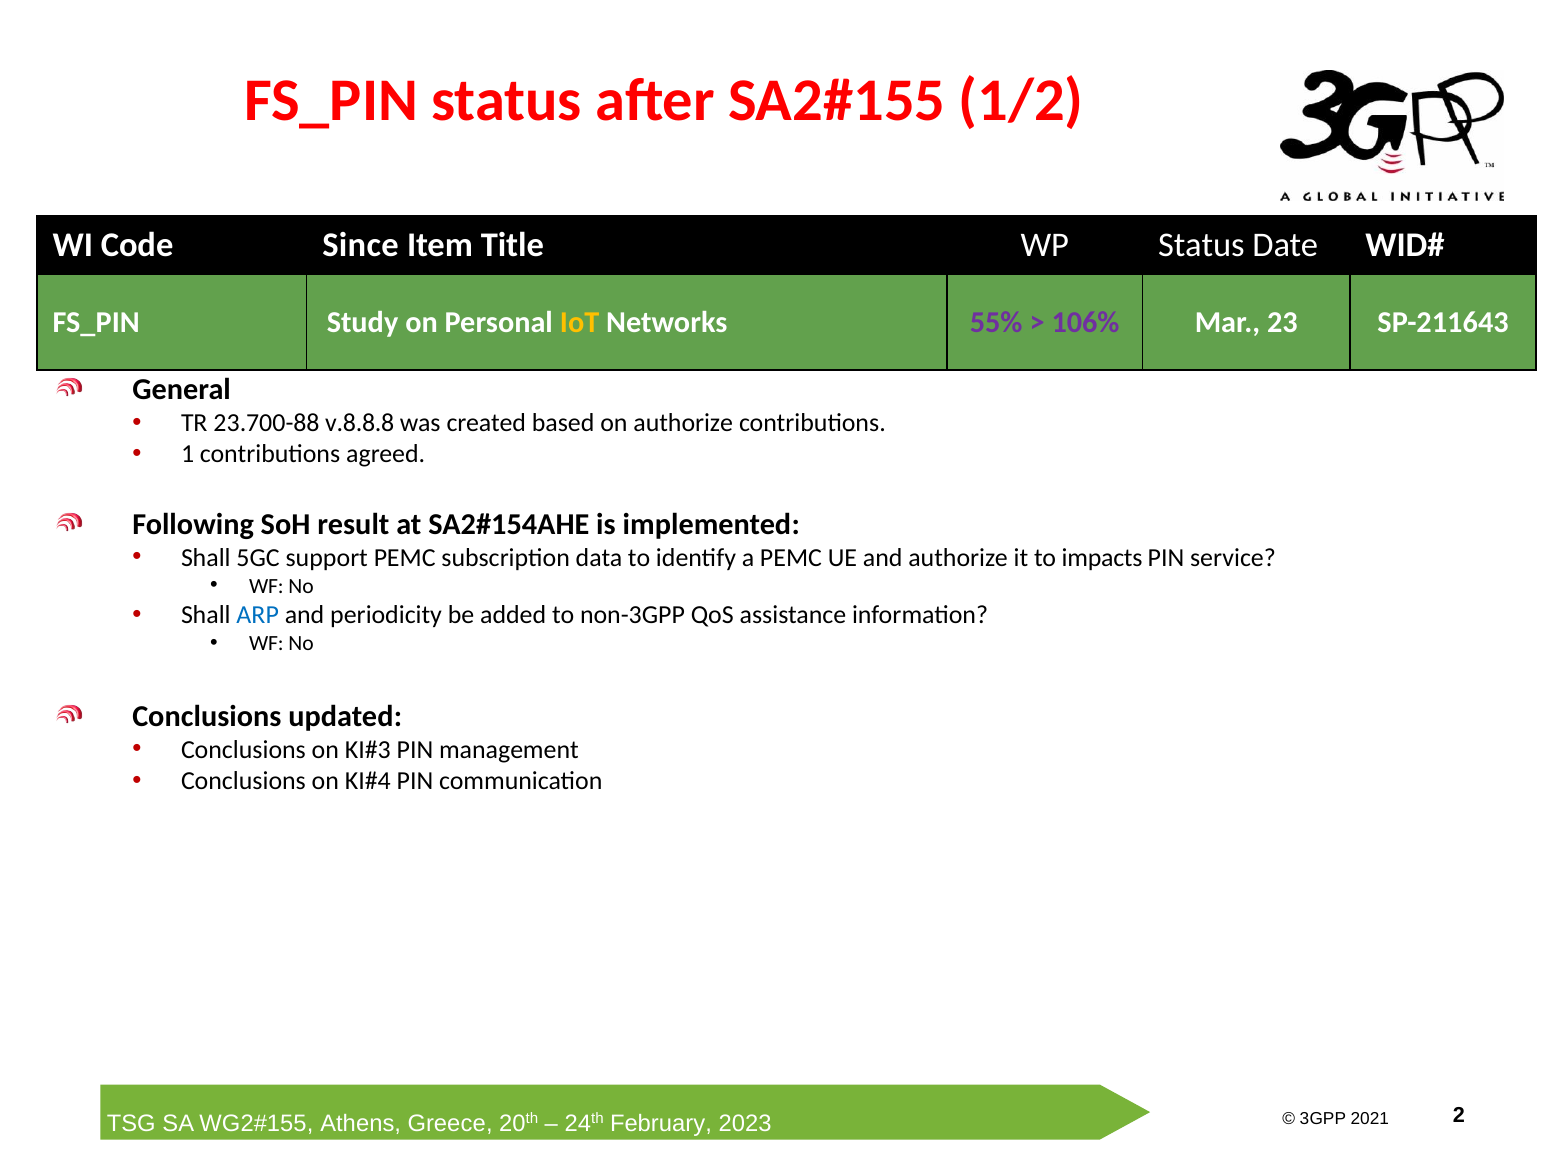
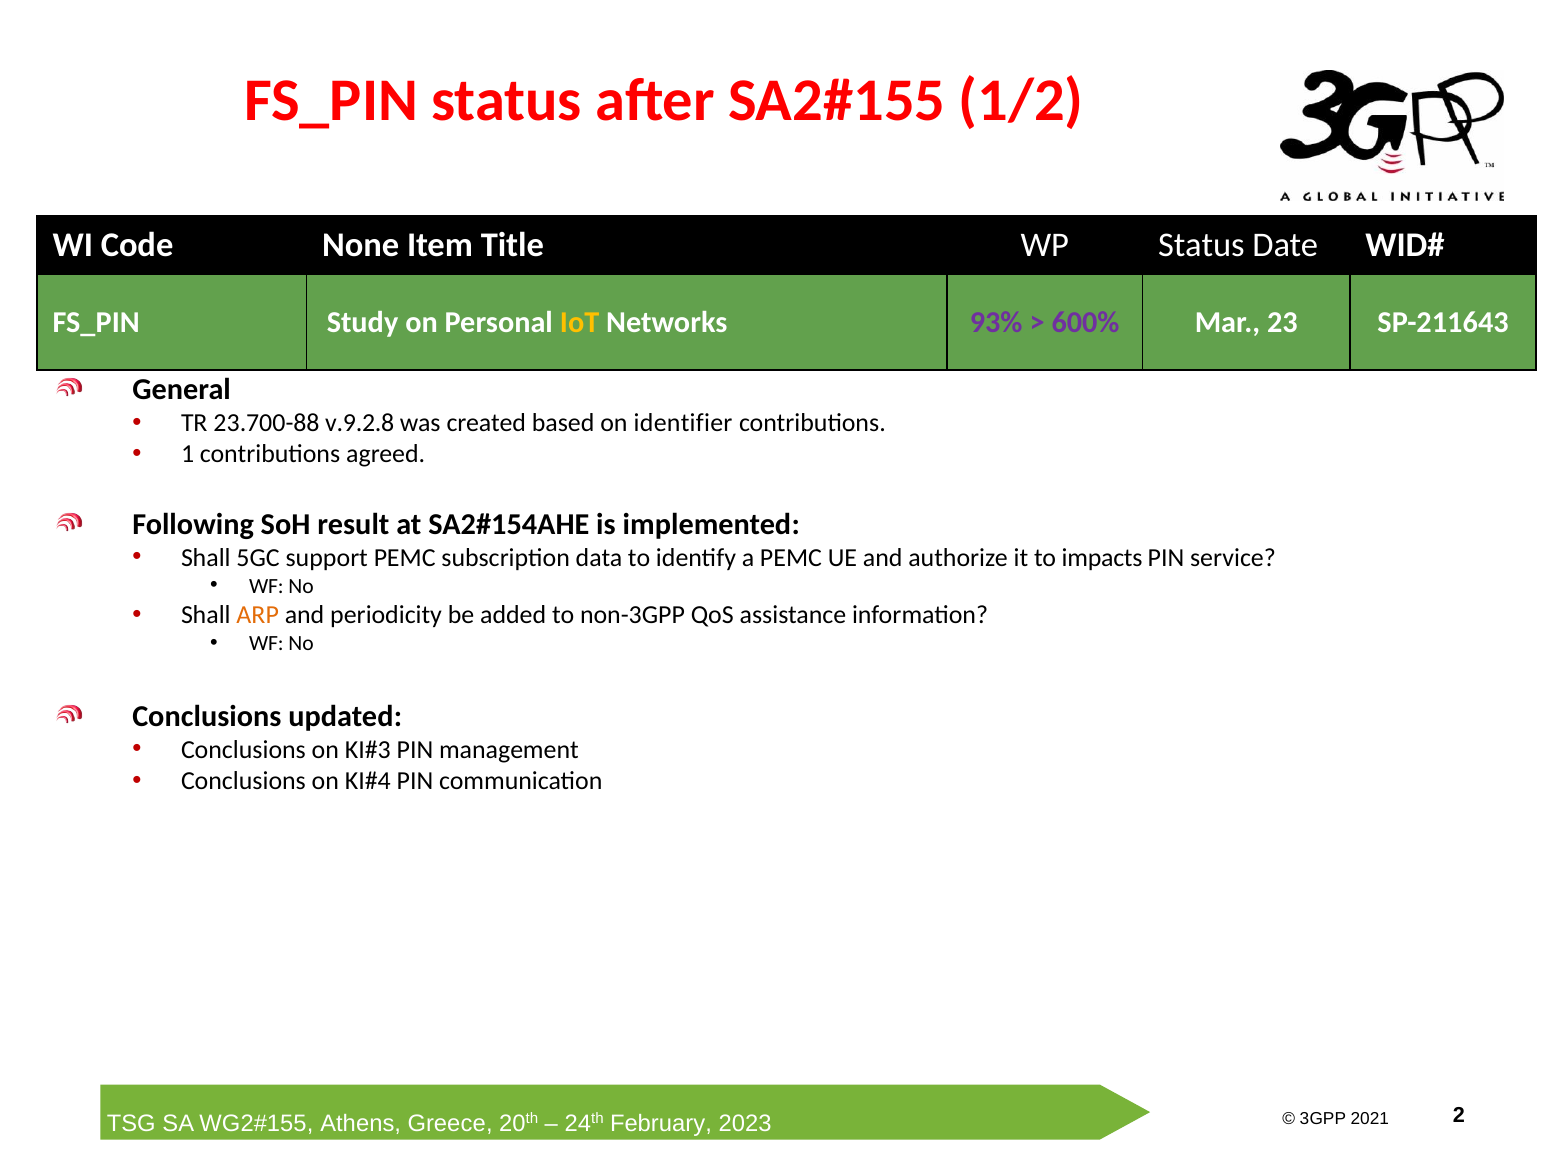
Since: Since -> None (361, 246)
55%: 55% -> 93% (996, 323)
106%: 106% -> 600% (1086, 323)
v.8.8.8: v.8.8.8 -> v.9.2.8 (360, 423)
on authorize: authorize -> identifier (683, 423)
ARP colour: blue -> orange (258, 615)
